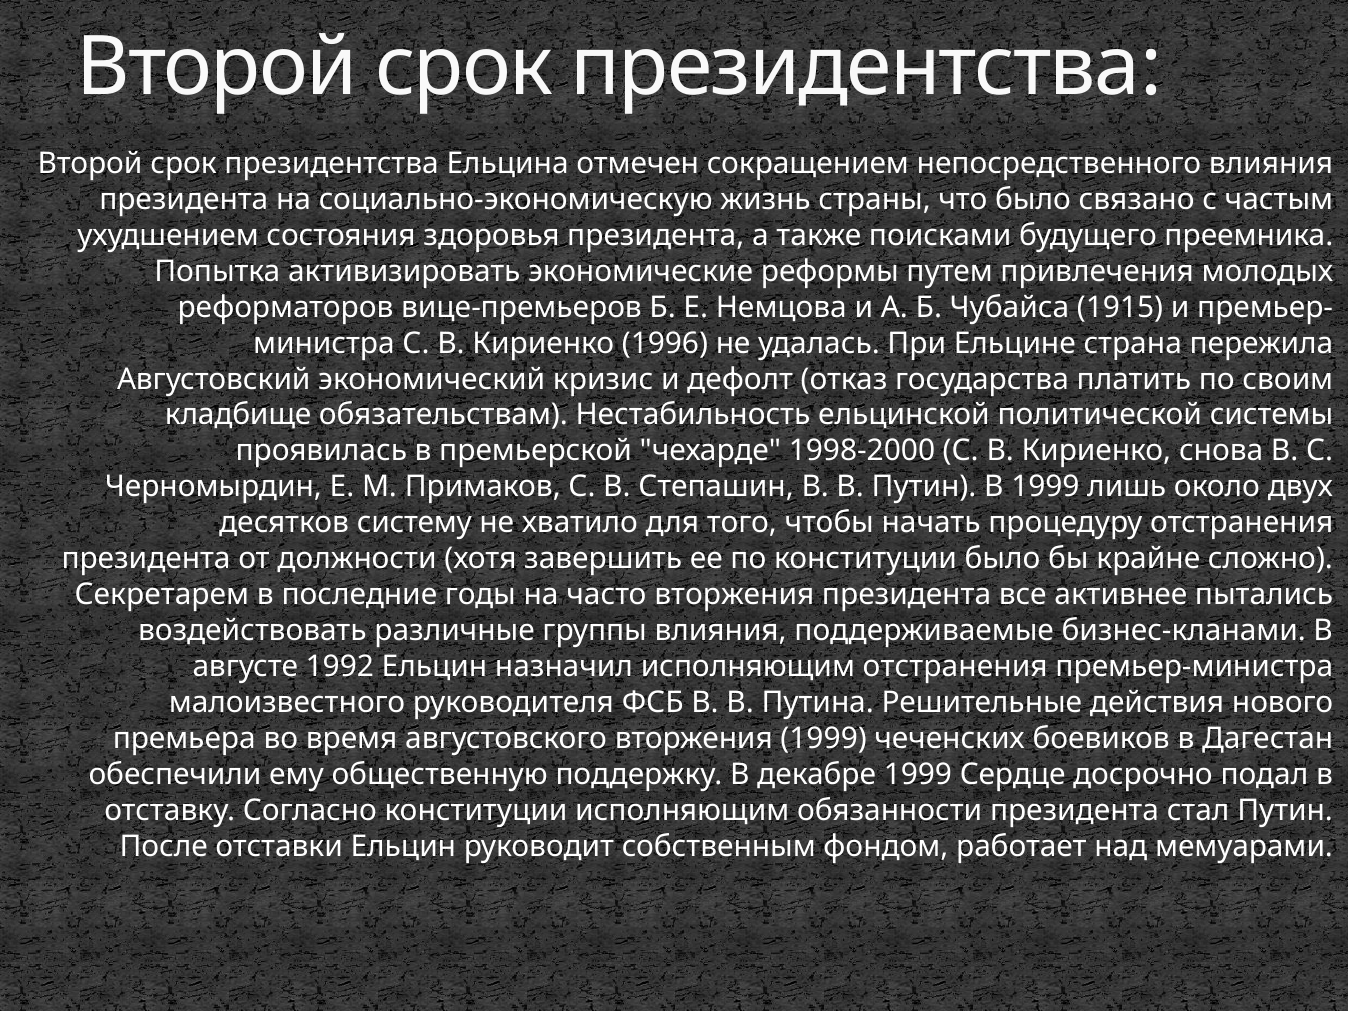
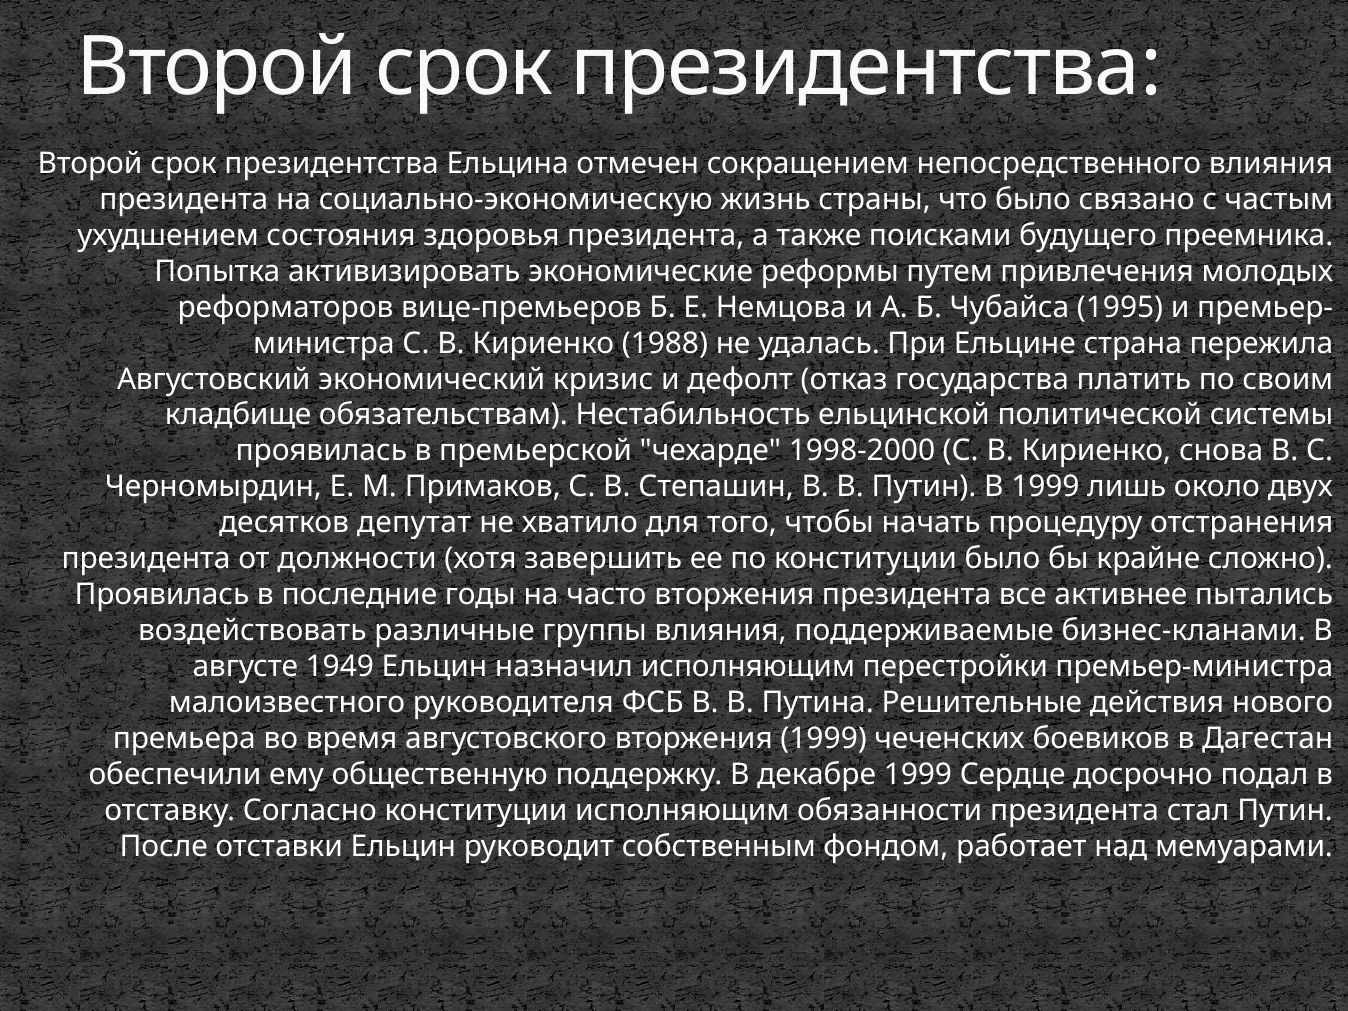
1915: 1915 -> 1995 (1120, 307)
1996: 1996 -> 1988 (665, 343)
систему: систему -> депутат (414, 523)
Секретарем: Секретарем -> Проявилась (162, 595)
1992: 1992 -> 1949 (340, 667)
исполняющим отстранения: отстранения -> перестройки (955, 667)
